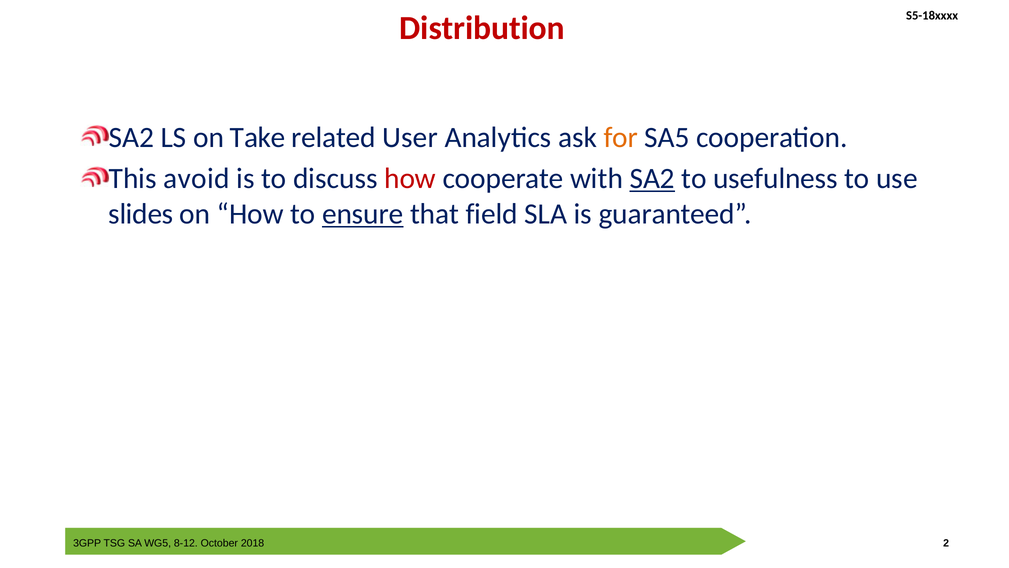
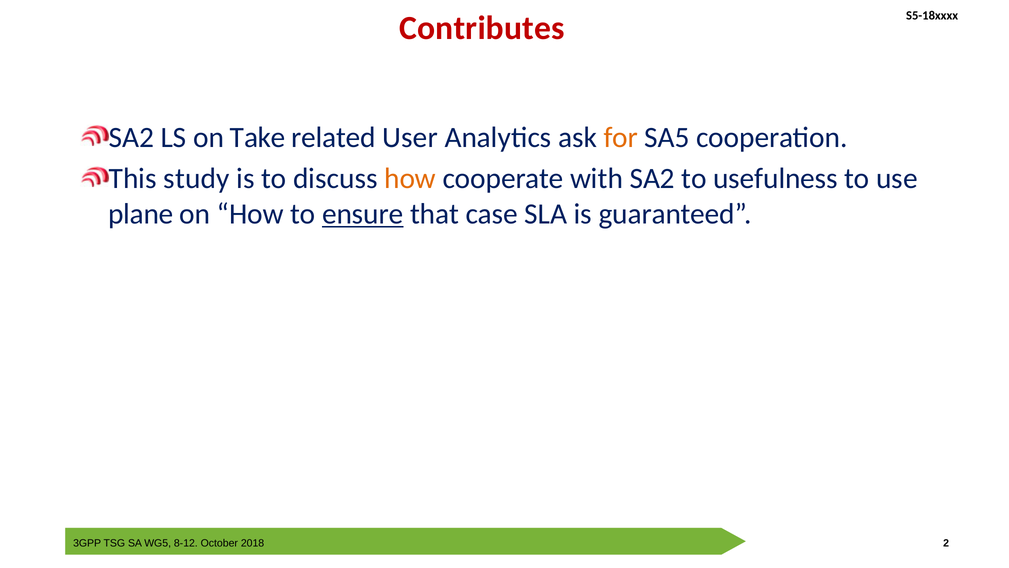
Distribution: Distribution -> Contributes (482, 28)
avoid: avoid -> study (197, 178)
how colour: red -> orange (410, 178)
SA2 underline: present -> none (652, 178)
slides: slides -> plane (141, 214)
field: field -> case (492, 214)
